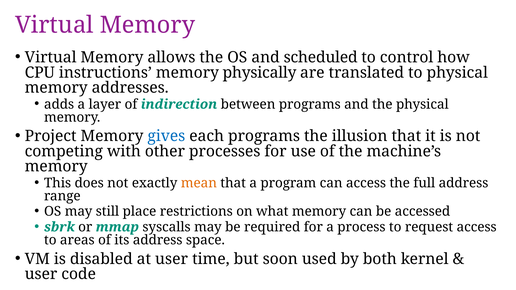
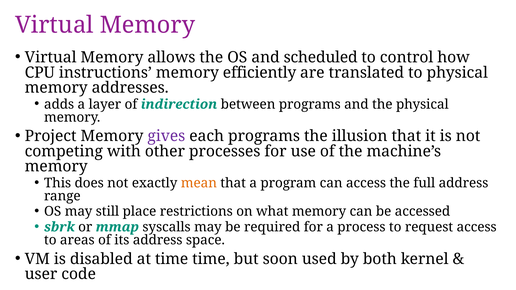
physically: physically -> efficiently (260, 73)
gives colour: blue -> purple (166, 136)
at user: user -> time (172, 259)
